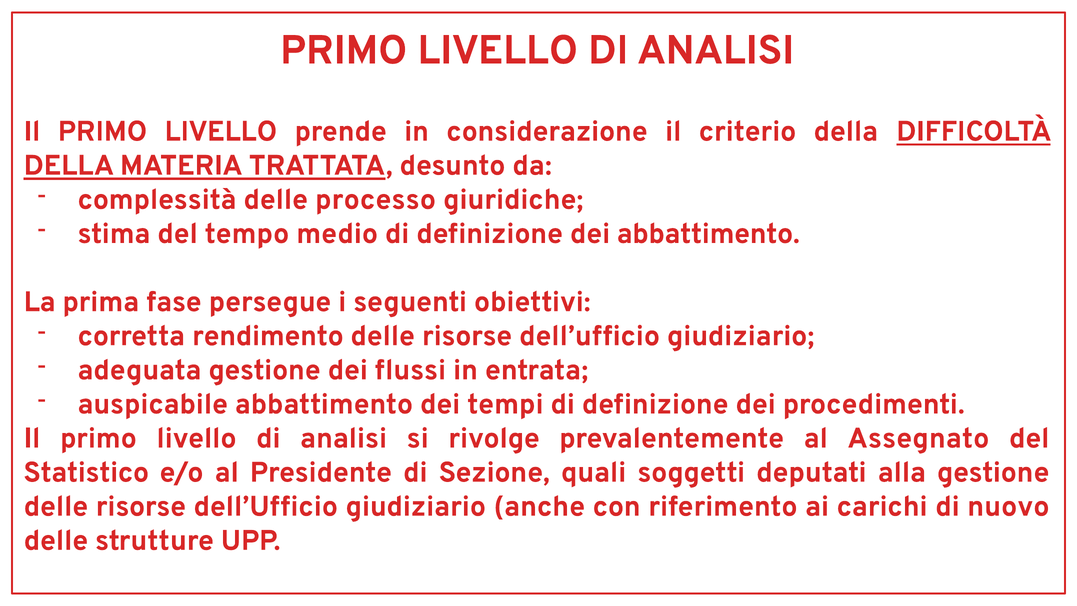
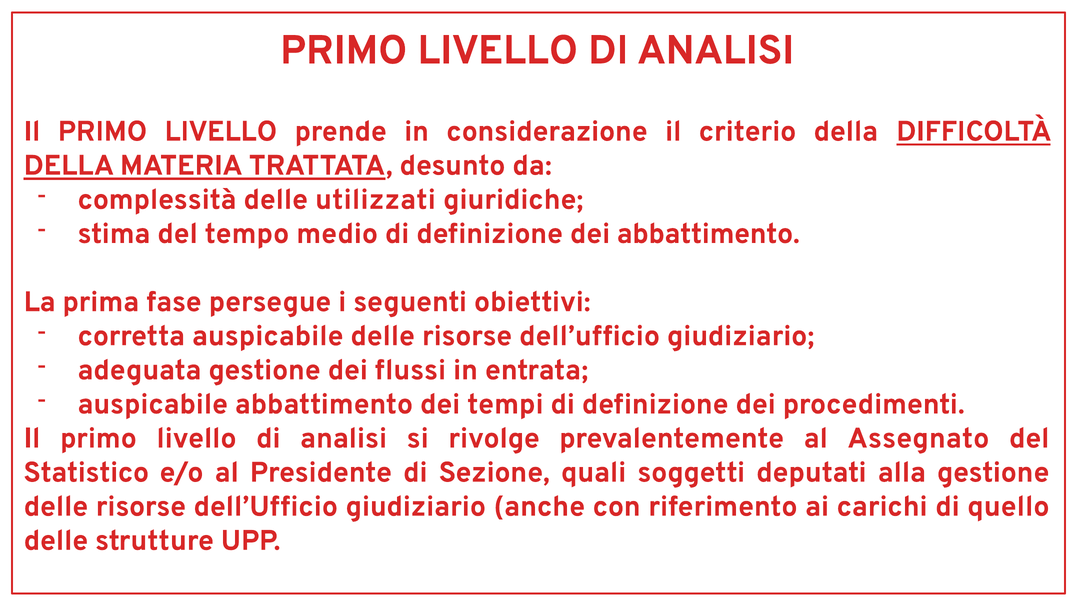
processo: processo -> utilizzati (375, 199)
corretta rendimento: rendimento -> auspicabile (268, 336)
nuovo: nuovo -> quello (1008, 506)
